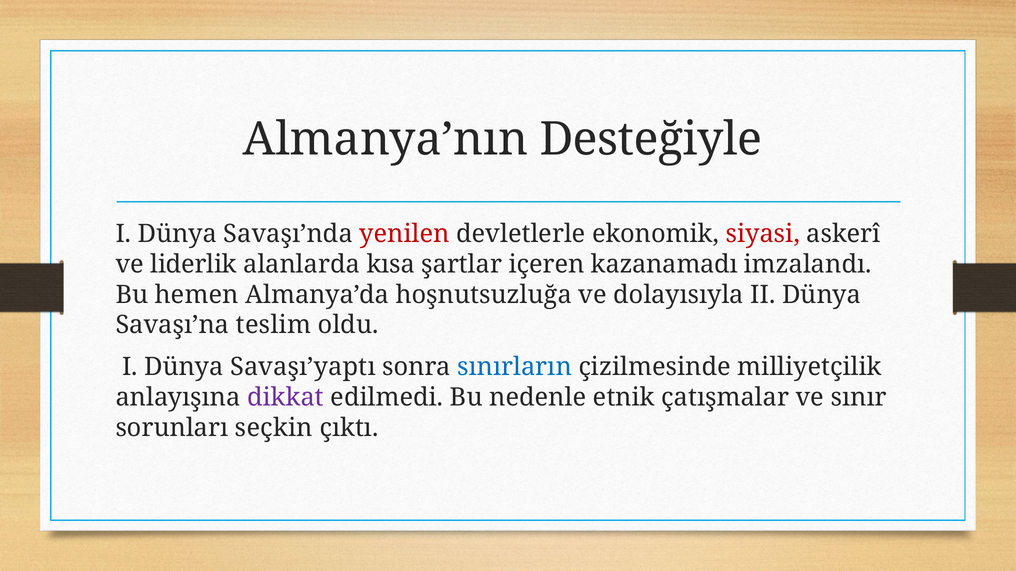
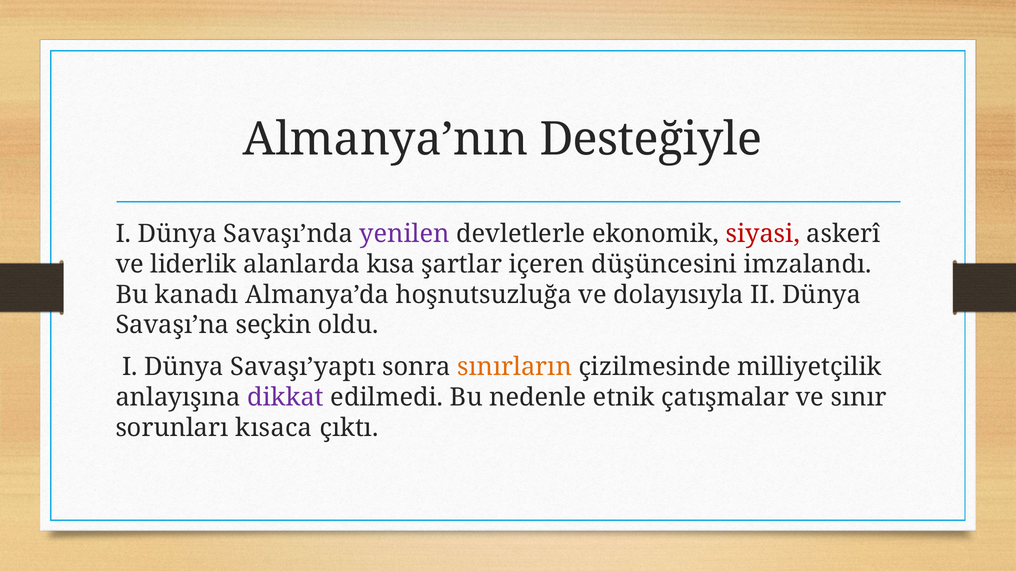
yenilen colour: red -> purple (405, 234)
kazanamadı: kazanamadı -> düşüncesini (664, 264)
hemen: hemen -> kanadı (197, 295)
teslim: teslim -> seçkin (274, 325)
sınırların colour: blue -> orange (515, 367)
seçkin: seçkin -> kısaca (274, 428)
